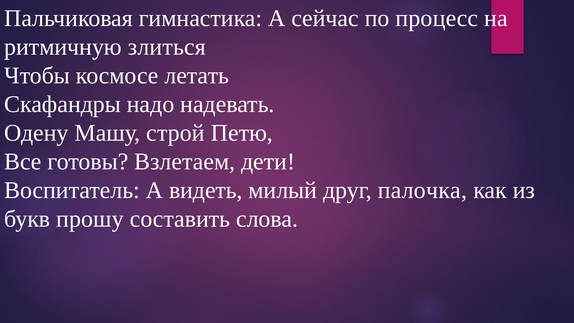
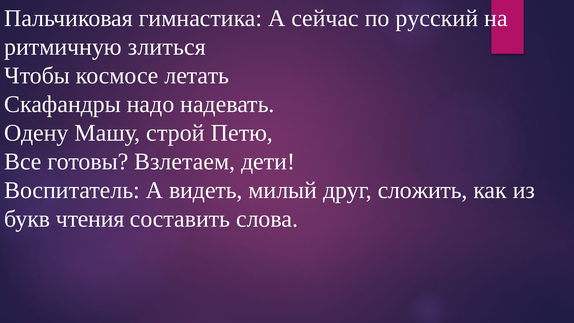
процесс: процесс -> русский (437, 18)
палочка: палочка -> сложить (423, 190)
прошу: прошу -> чтения (90, 219)
